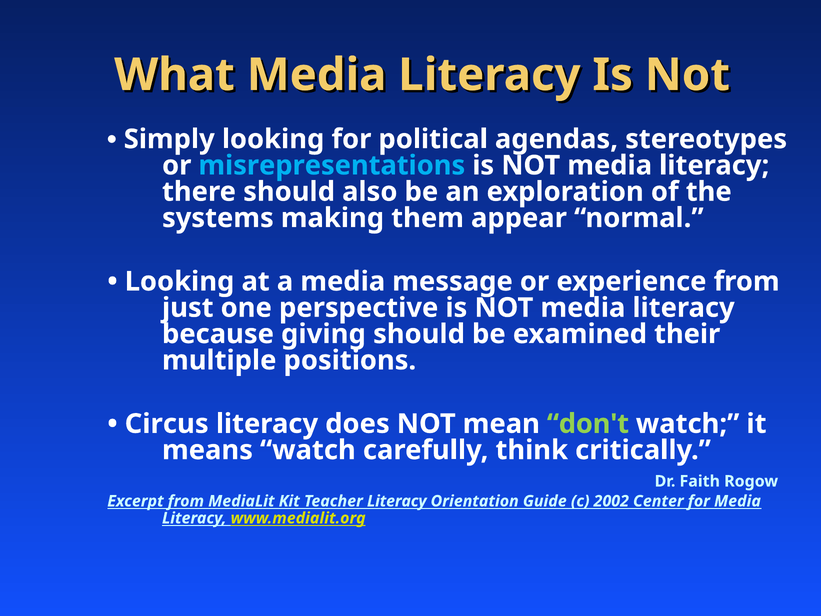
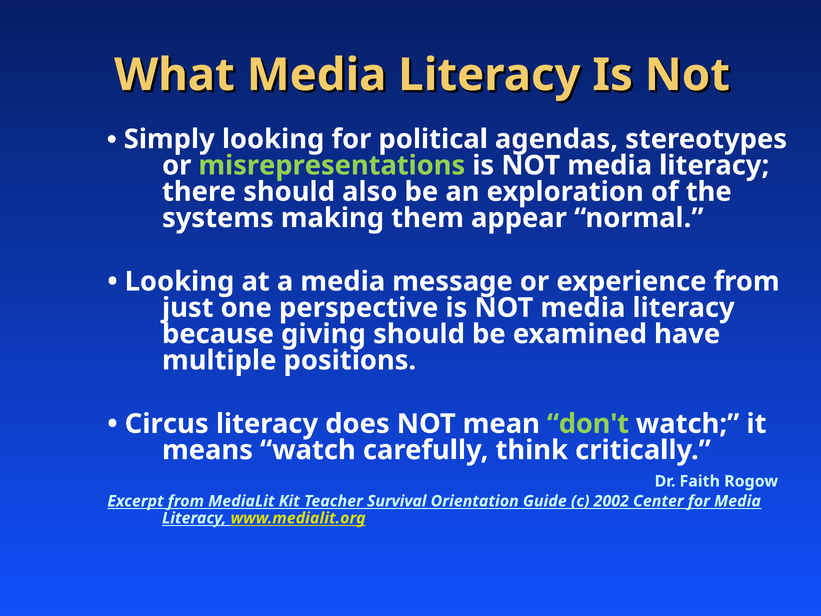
misrepresentations colour: light blue -> light green (332, 165)
their: their -> have (687, 334)
Teacher Literacy: Literacy -> Survival (397, 501)
